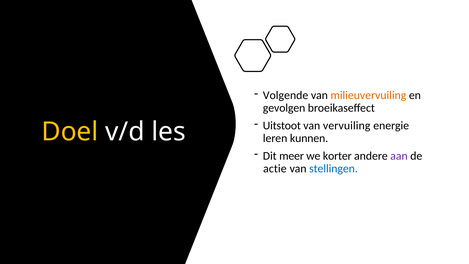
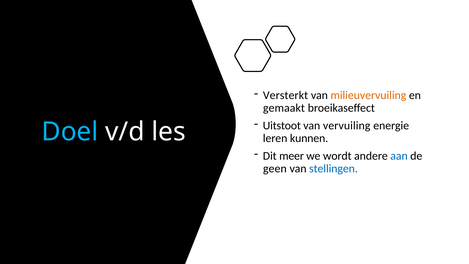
Volgende: Volgende -> Versterkt (286, 95)
gevolgen: gevolgen -> gemaakt (284, 108)
Doel colour: yellow -> light blue (70, 132)
korter: korter -> wordt (337, 156)
aan colour: purple -> blue (399, 156)
actie: actie -> geen (275, 168)
